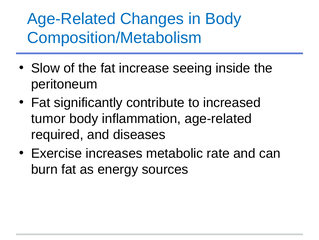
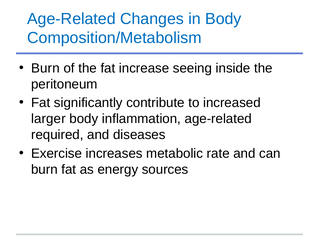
Slow: Slow -> Burn (45, 68)
tumor: tumor -> larger (48, 118)
